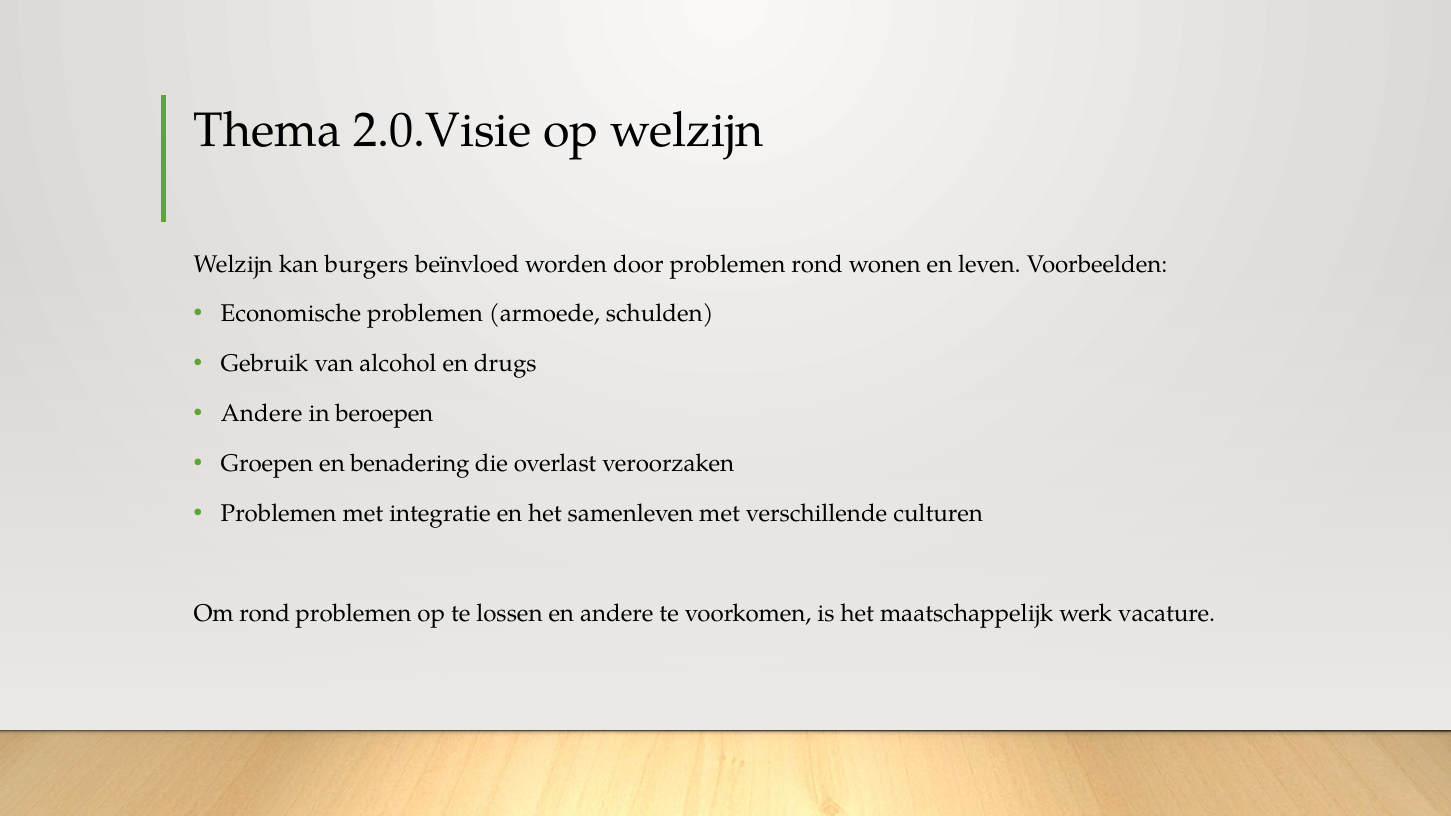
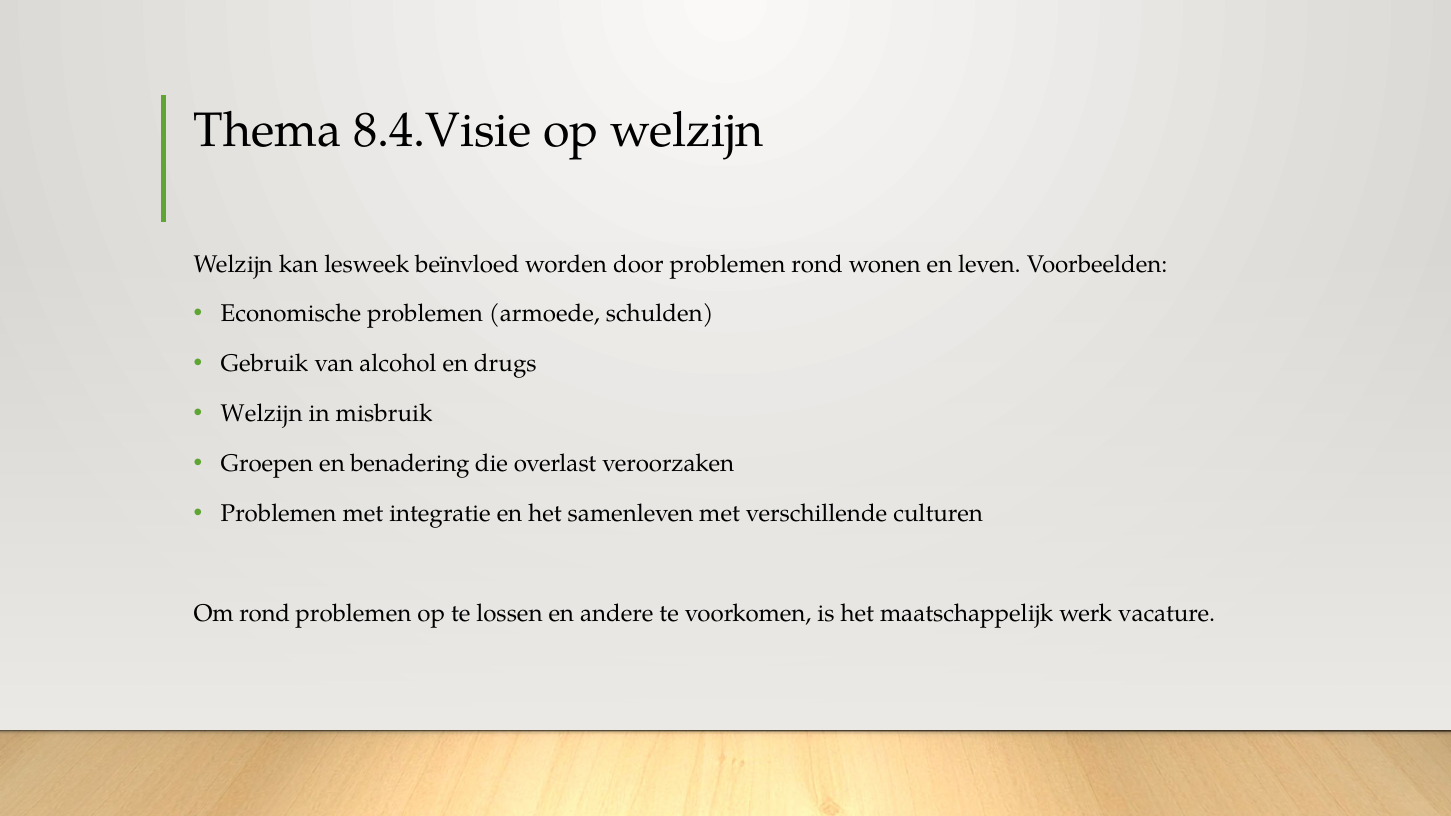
2.0.Visie: 2.0.Visie -> 8.4.Visie (442, 131)
burgers: burgers -> lesweek (367, 264)
Andere: Andere -> Welzijn (262, 414)
beroepen: beroepen -> misbruik (384, 414)
